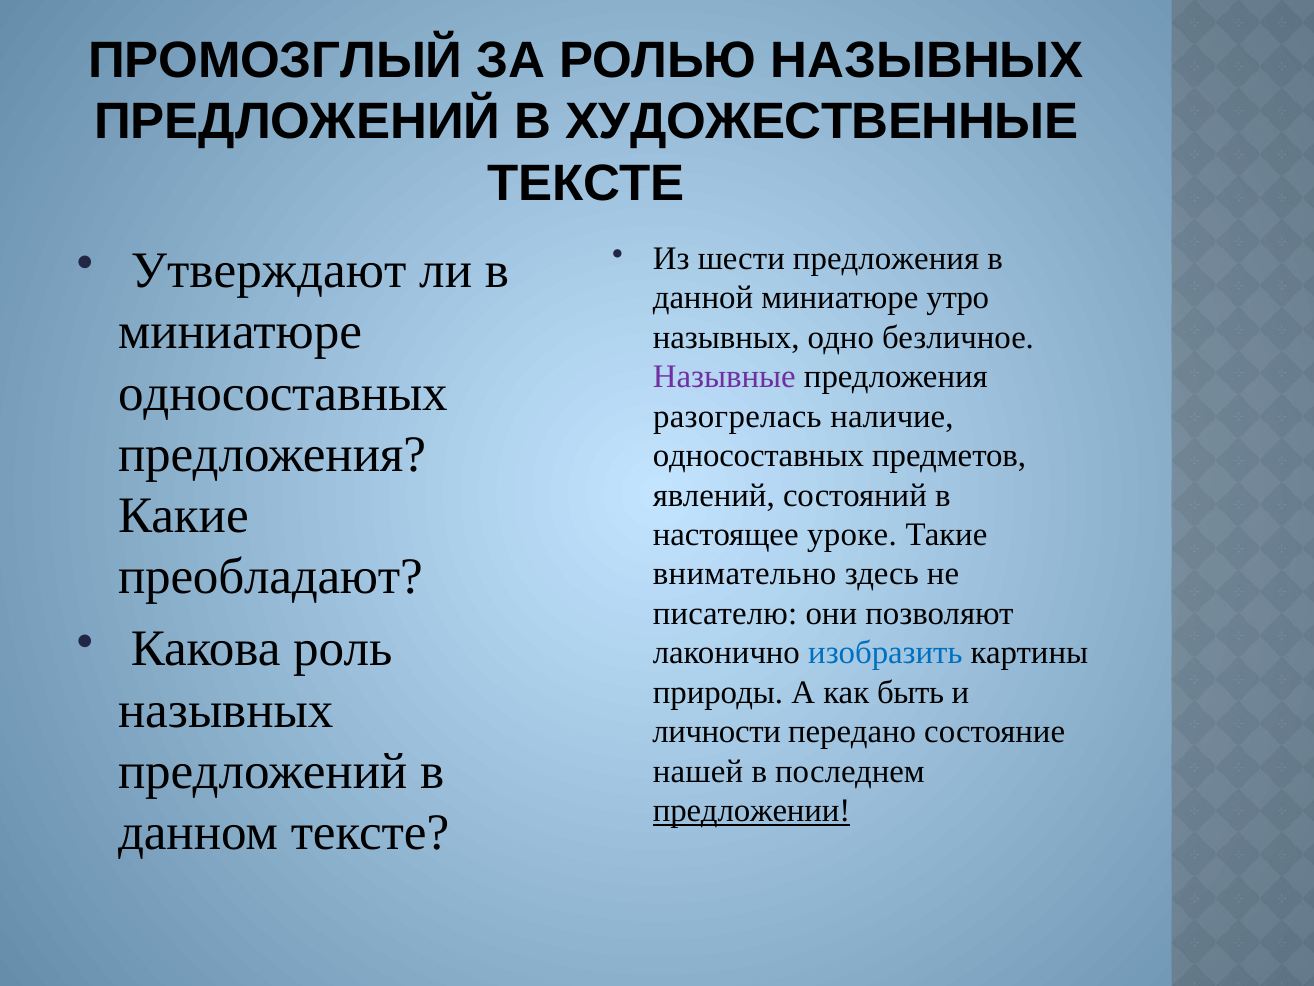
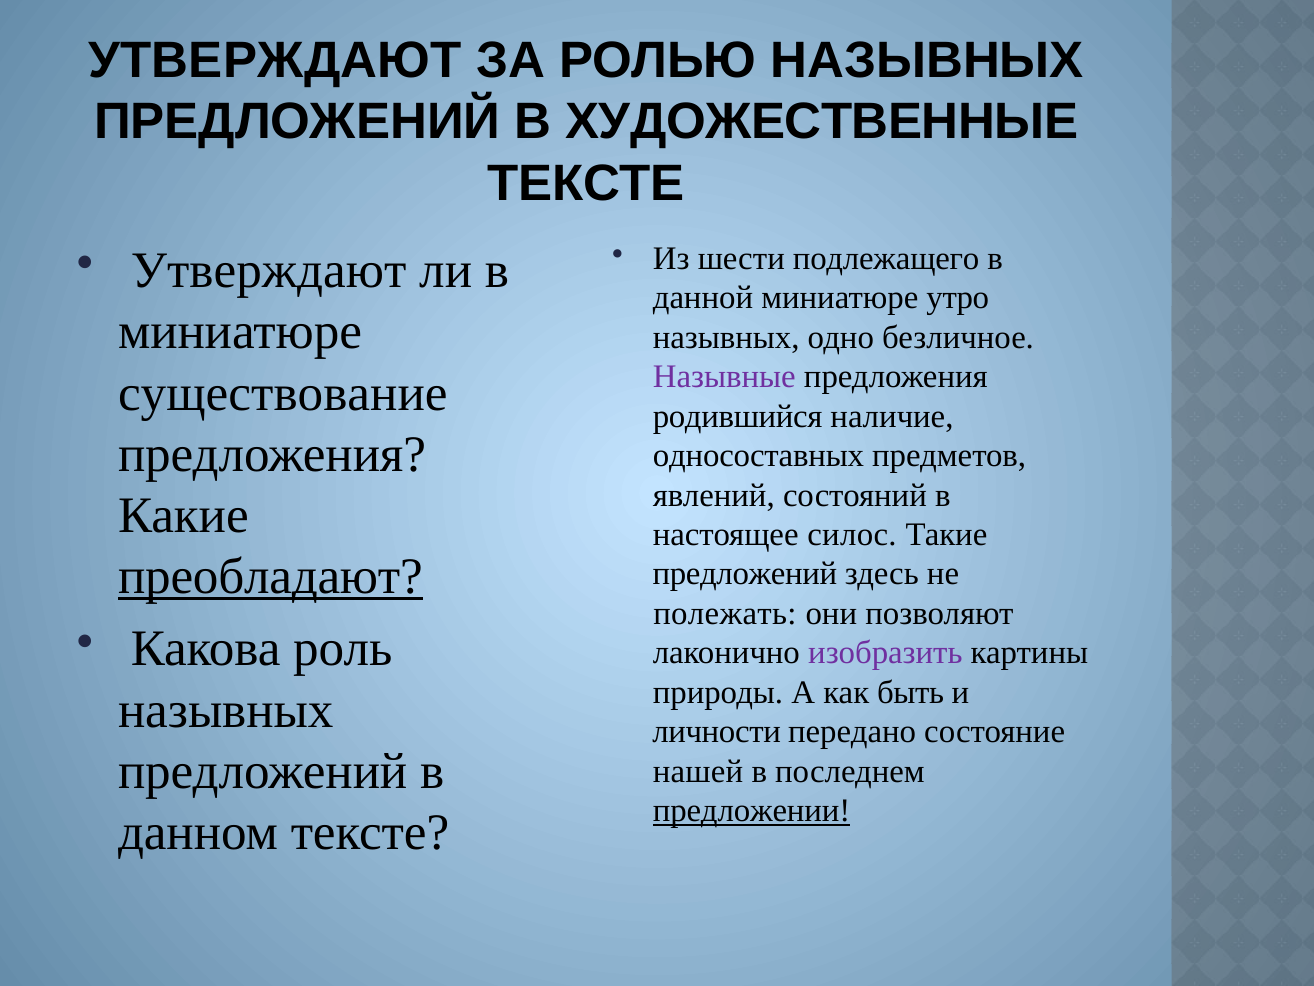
ПРОМОЗГЛЫЙ: ПРОМОЗГЛЫЙ -> УТВЕРЖДАЮТ (275, 60)
шести предложения: предложения -> подлежащего (886, 258)
односоставных: односоставных -> существование (283, 393)
разогрелась: разогрелась -> родившийся (738, 416)
уроке: уроке -> силос (852, 534)
преобладают underline: none -> present (270, 577)
внимательно: внимательно -> предложений (745, 574)
писателю: писателю -> полежать (725, 613)
изобразить colour: blue -> purple (885, 653)
